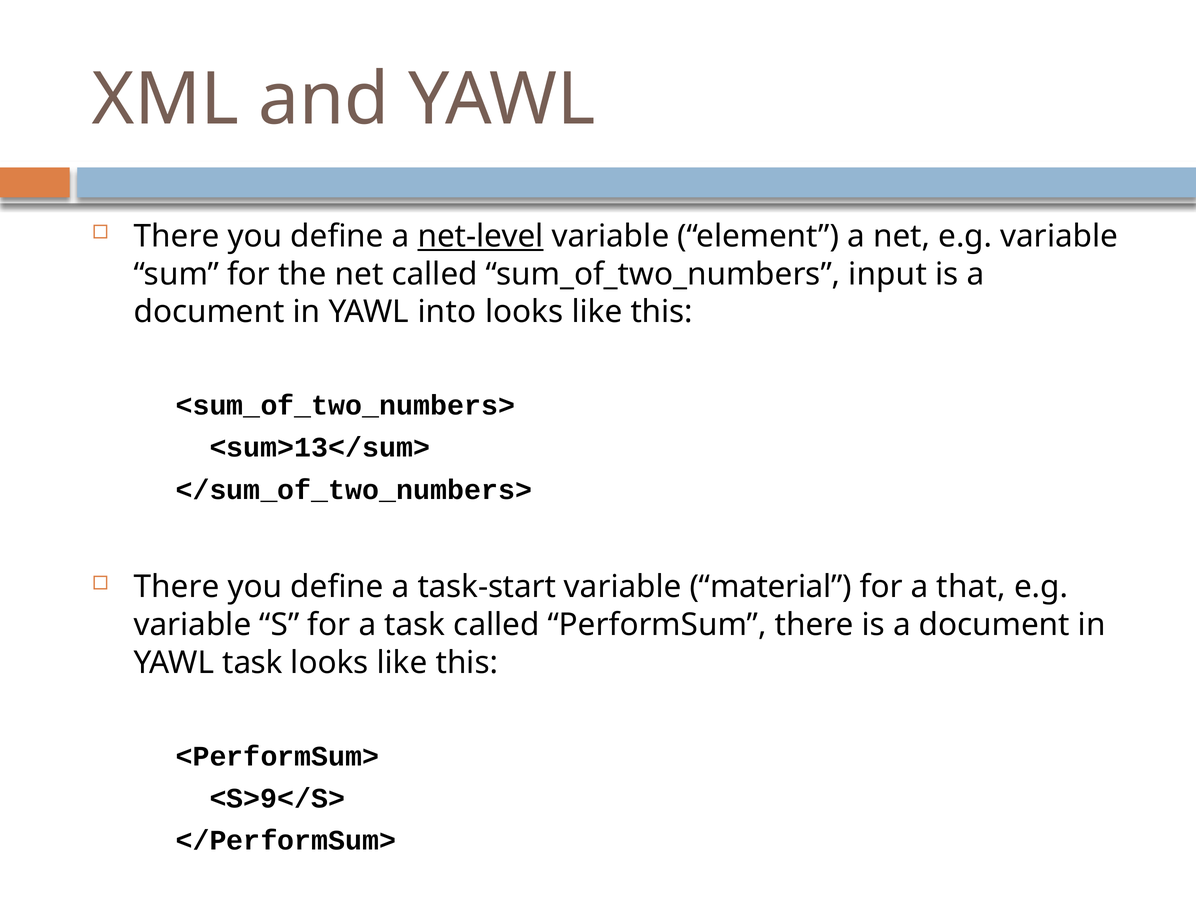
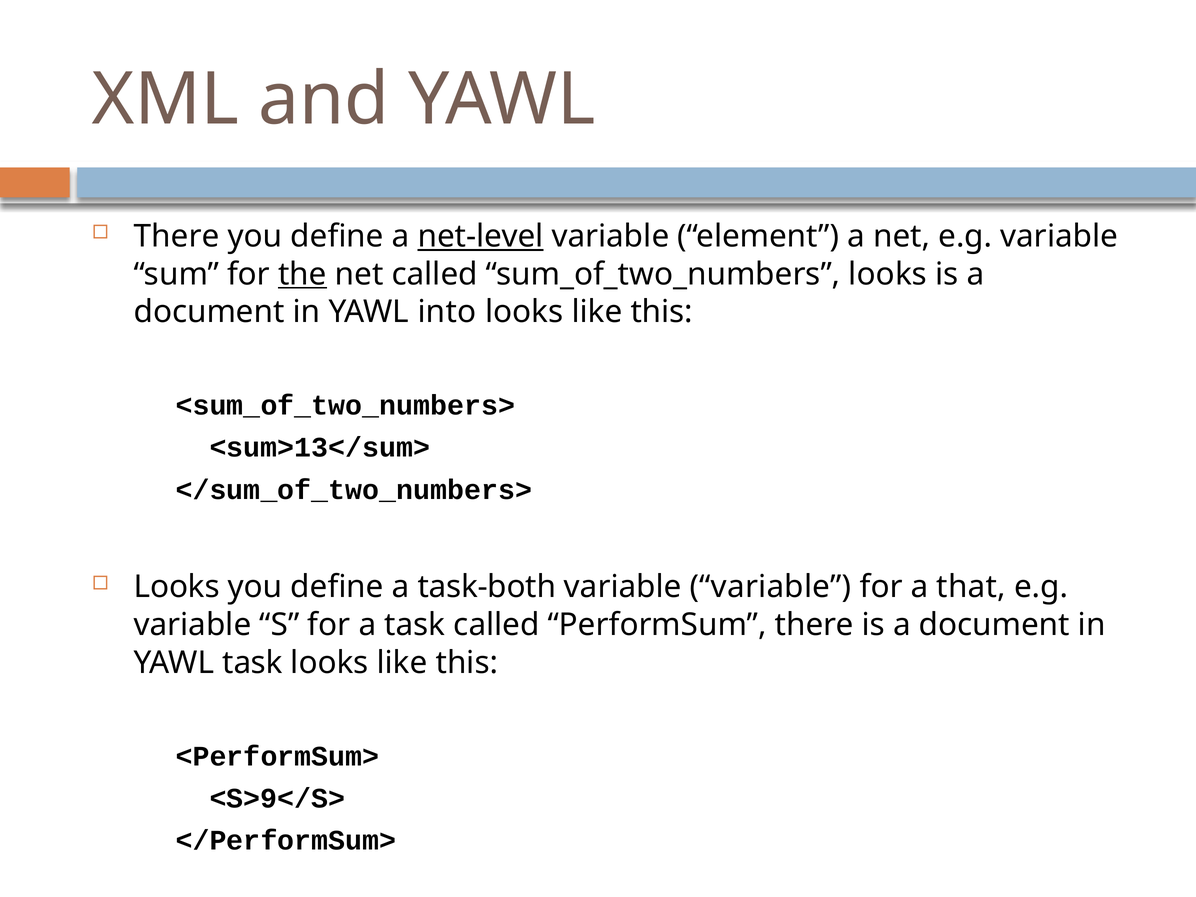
the underline: none -> present (302, 274)
sum_of_two_numbers input: input -> looks (888, 274)
There: There -> Looks (177, 587)
task-start: task-start -> task-both (487, 587)
variable material: material -> variable (771, 587)
